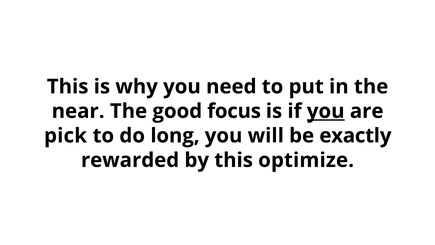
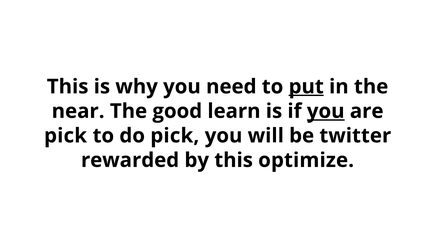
put underline: none -> present (306, 87)
focus: focus -> learn (234, 111)
do long: long -> pick (175, 136)
exactly: exactly -> twitter (355, 136)
